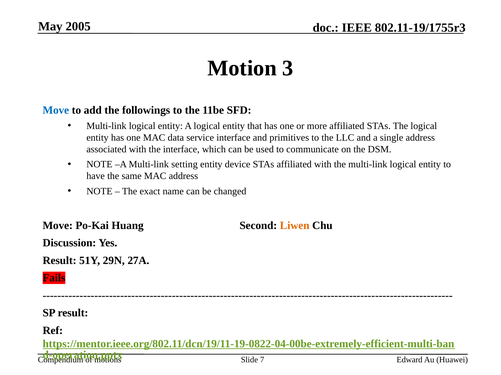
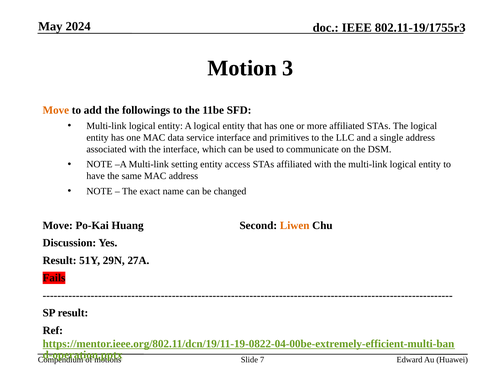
2005: 2005 -> 2024 (78, 27)
Move colour: blue -> orange (56, 110)
device: device -> access (238, 165)
